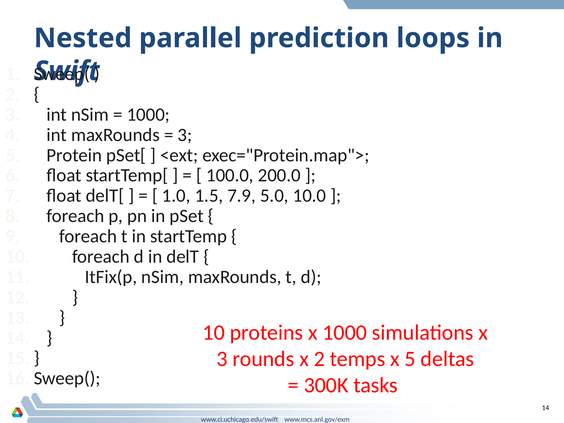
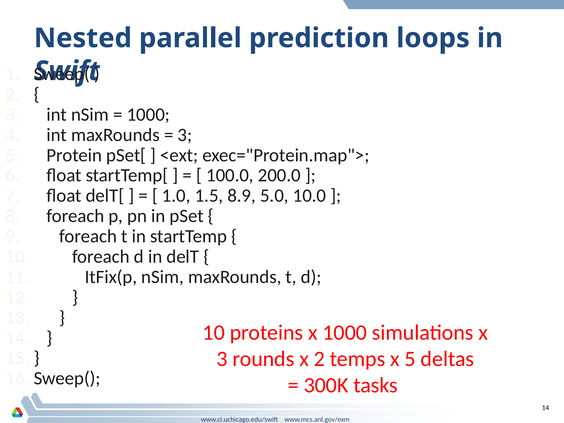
7.9: 7.9 -> 8.9 (242, 196)
